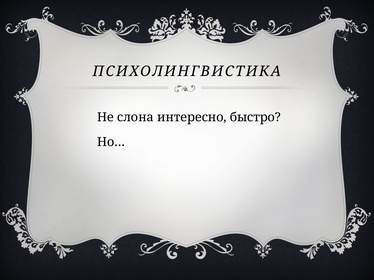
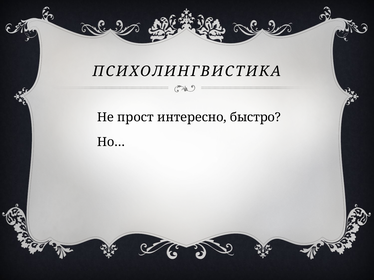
слона: слона -> прост (135, 117)
